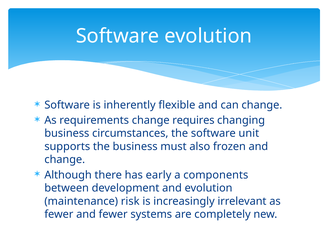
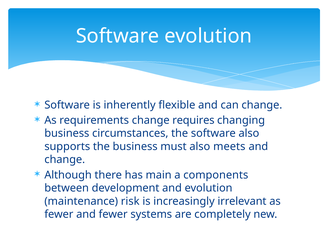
software unit: unit -> also (249, 133)
frozen: frozen -> meets (229, 146)
early: early -> main (159, 175)
